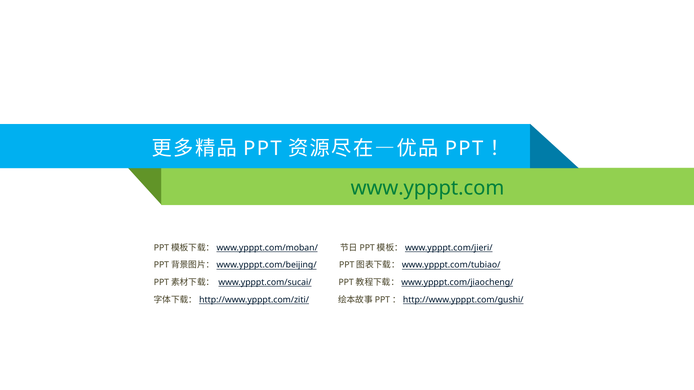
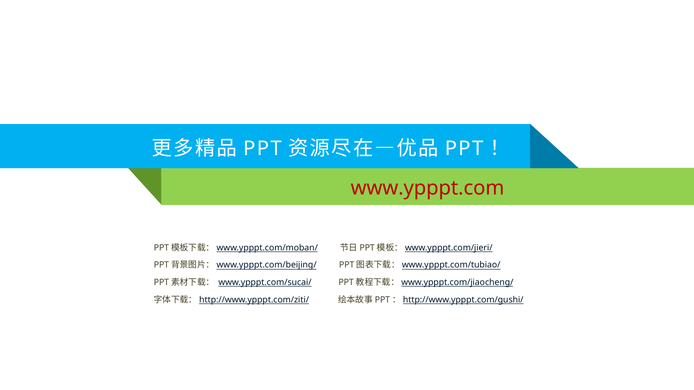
www.ypppt.com colour: green -> red (428, 188)
